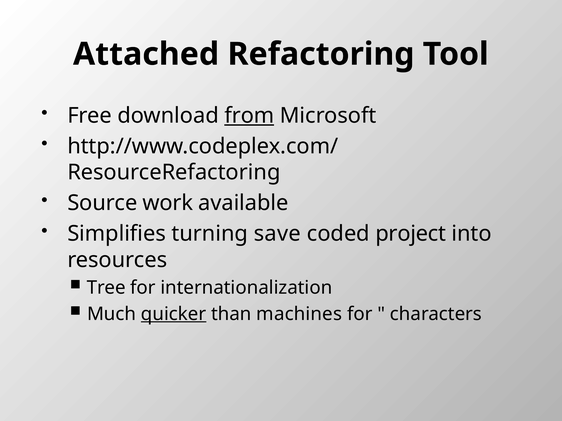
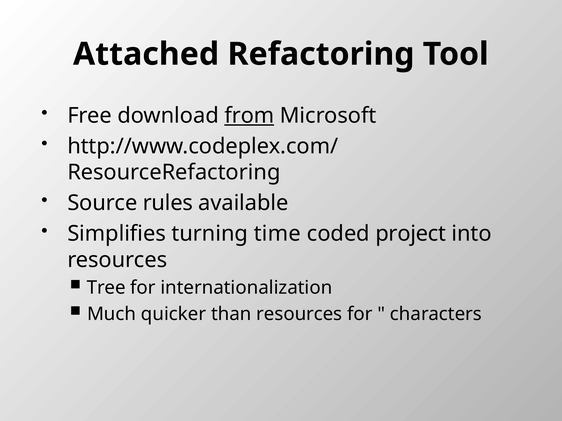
work: work -> rules (168, 203)
save: save -> time (277, 234)
quicker underline: present -> none (174, 314)
than machines: machines -> resources (299, 314)
